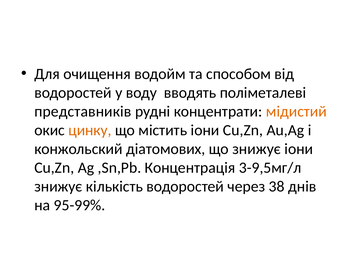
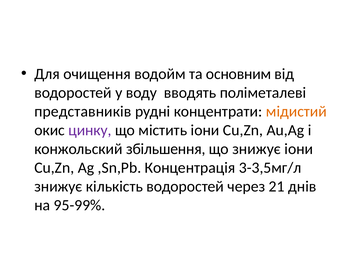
способом: способом -> основним (239, 74)
цинку colour: orange -> purple (90, 130)
діатомових: діатомових -> збільшення (166, 149)
3-9,5мг/л: 3-9,5мг/л -> 3-3,5мг/л (270, 168)
38: 38 -> 21 (277, 187)
